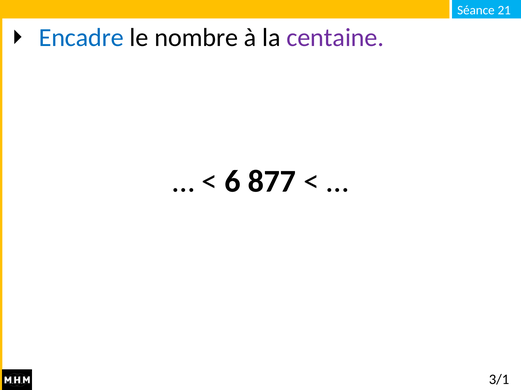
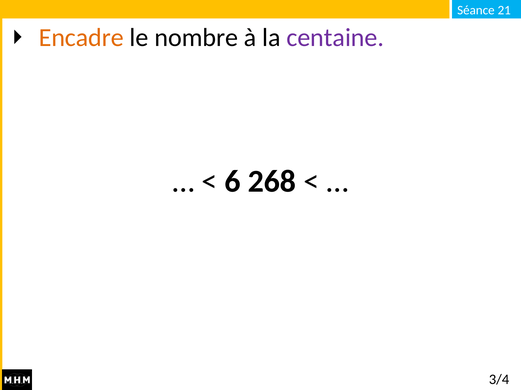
Encadre colour: blue -> orange (81, 38)
877: 877 -> 268 (272, 182)
3/1: 3/1 -> 3/4 (499, 380)
